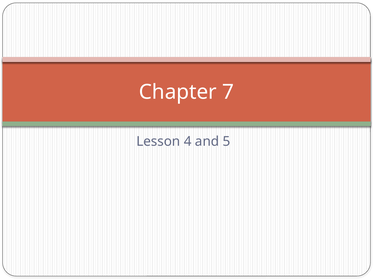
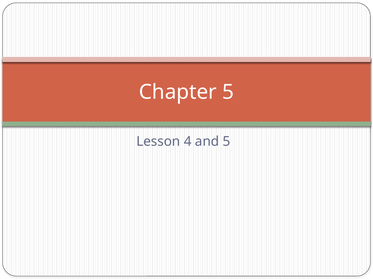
Chapter 7: 7 -> 5 (228, 92)
